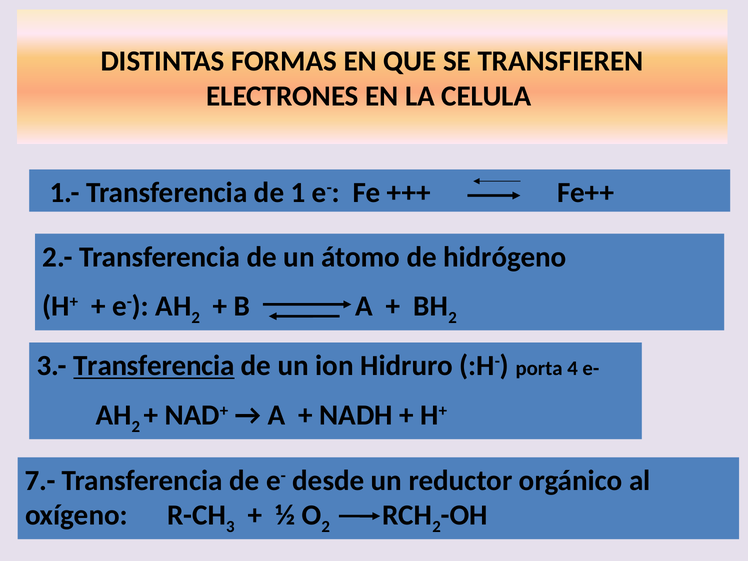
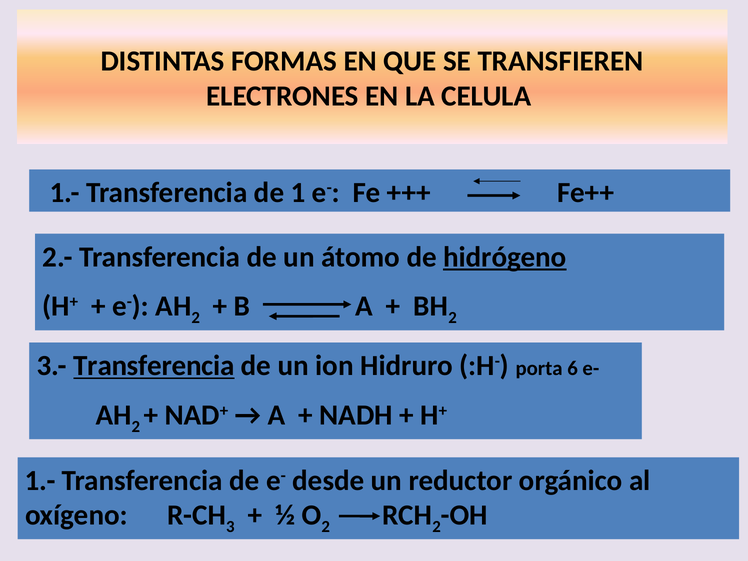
hidrógeno underline: none -> present (505, 257)
4: 4 -> 6 (573, 369)
7.-: 7.- -> 1.- (40, 480)
